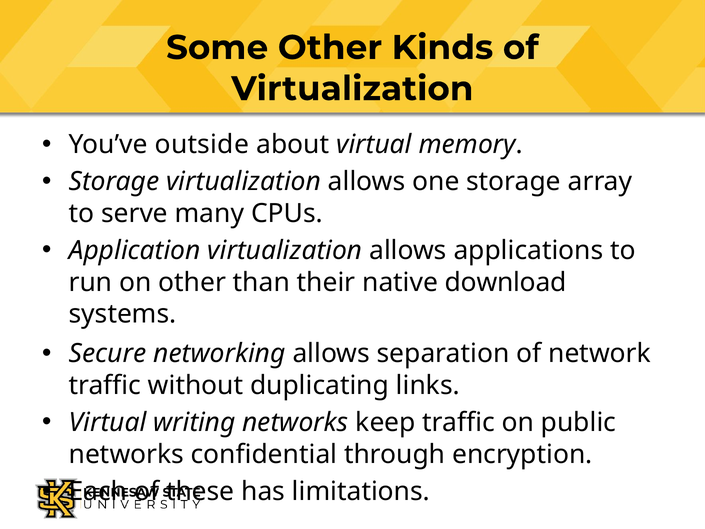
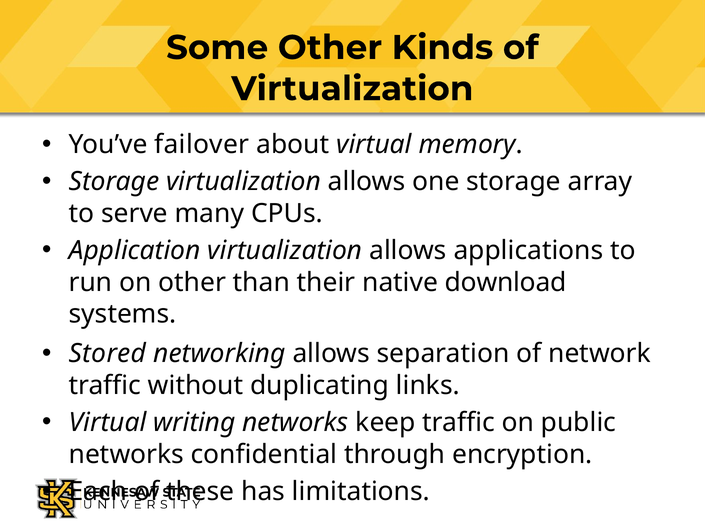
outside: outside -> failover (202, 145)
Secure: Secure -> Stored (108, 354)
